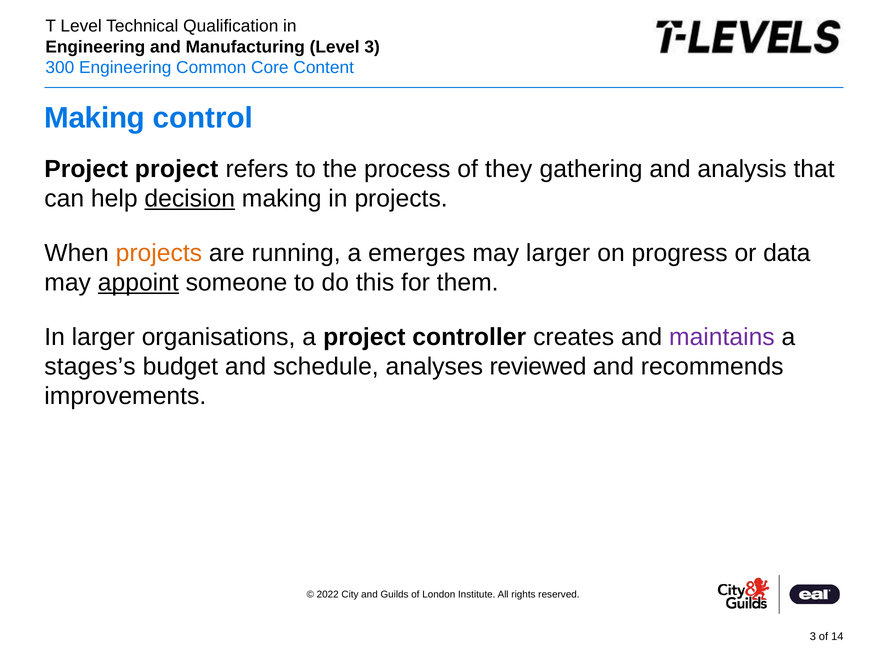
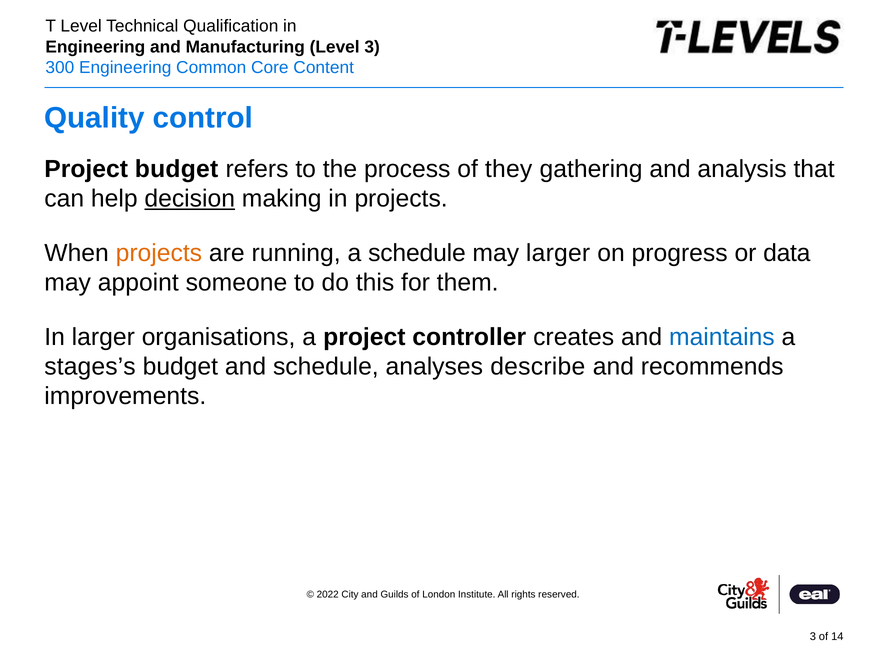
Making: Making -> Quality (95, 118)
Project project: project -> budget (177, 169)
a emerges: emerges -> schedule (417, 253)
appoint underline: present -> none (138, 283)
maintains colour: purple -> blue (722, 337)
reviewed: reviewed -> describe (538, 367)
